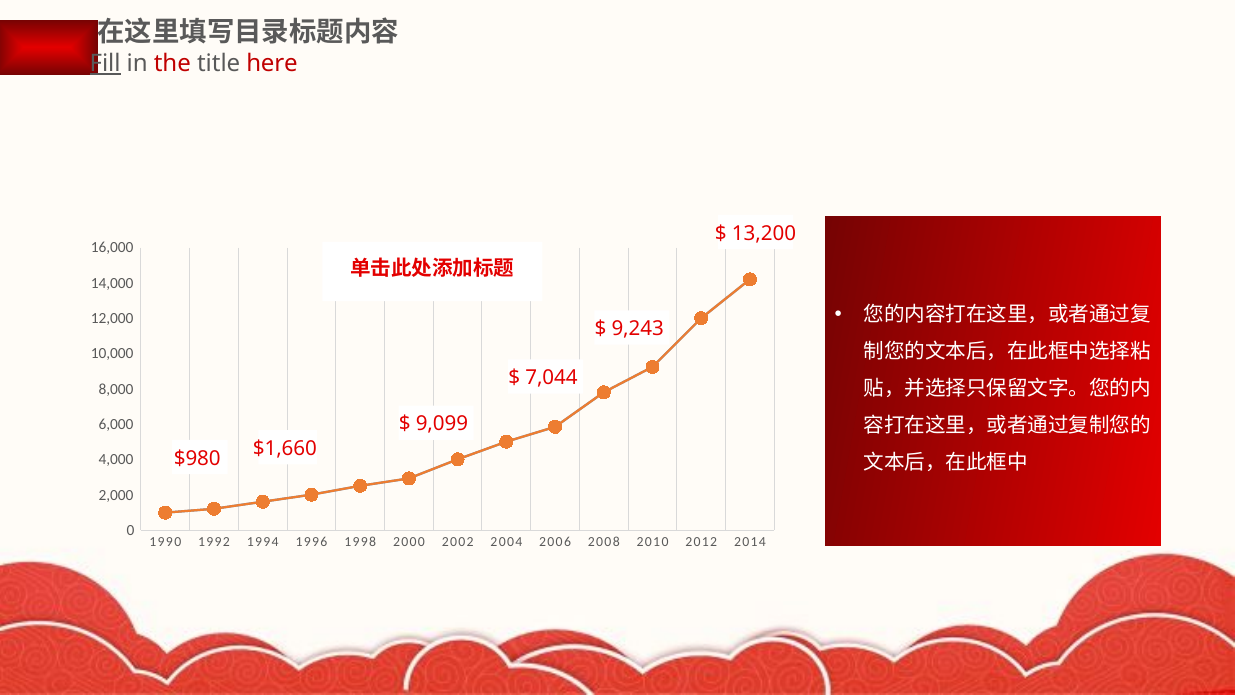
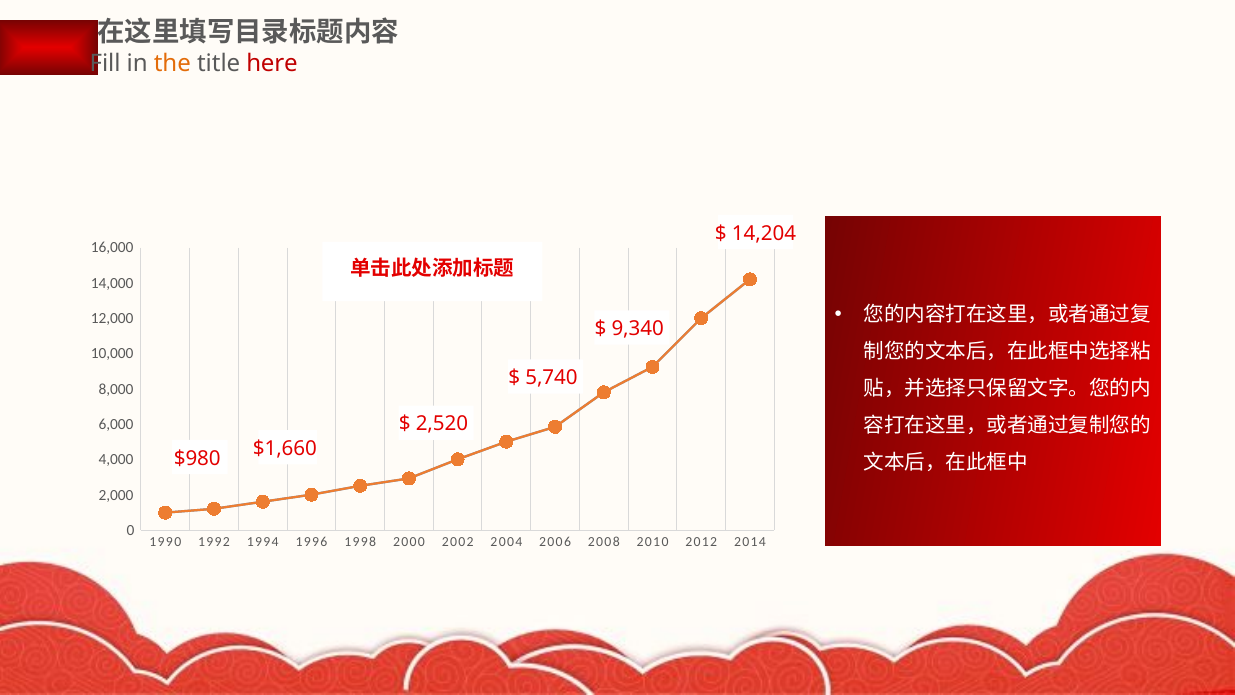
Fill underline: present -> none (105, 64)
the colour: red -> orange (172, 64)
13,200: 13,200 -> 14,204 (764, 233)
9,243: 9,243 -> 9,340 (638, 329)
7,044: 7,044 -> 5,740 (551, 378)
9,099: 9,099 -> 2,520 (442, 424)
